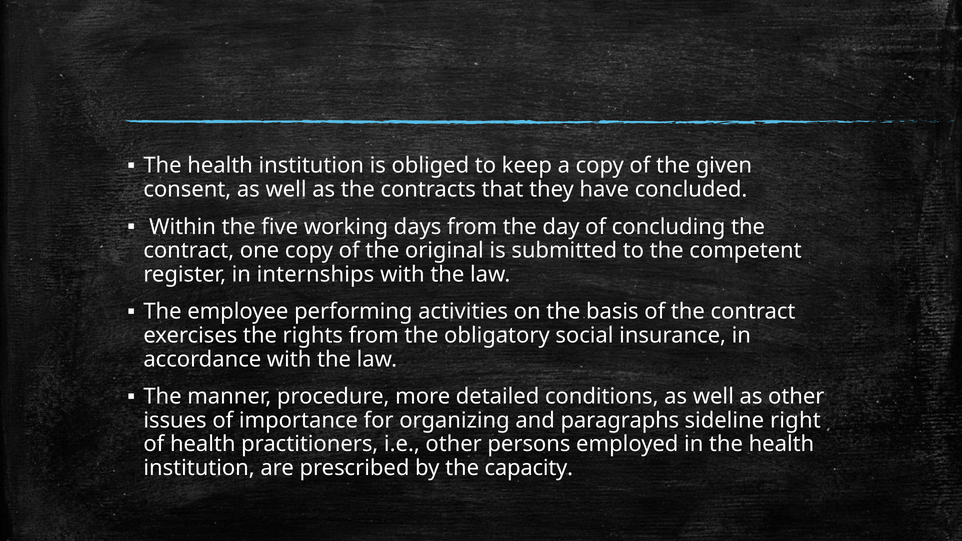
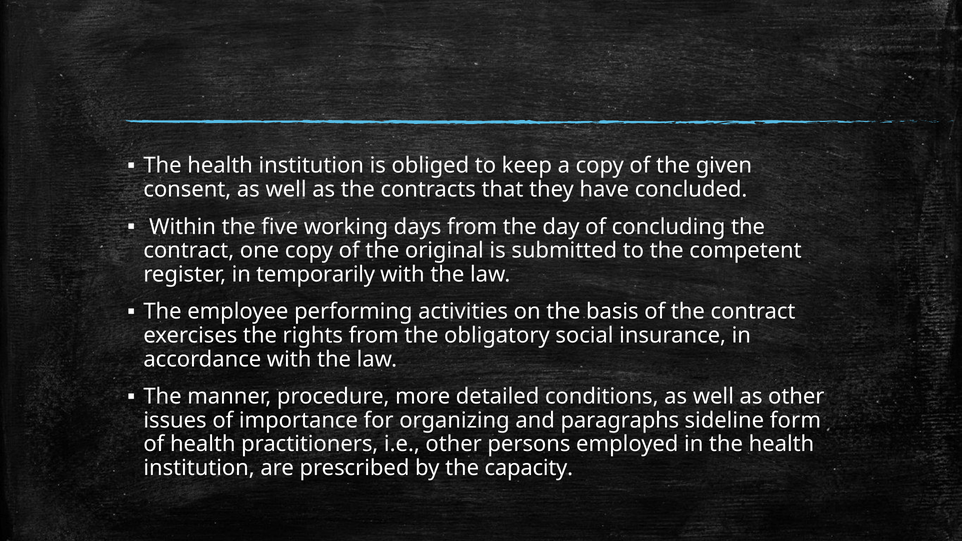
internships: internships -> temporarily (316, 274)
right: right -> form (795, 420)
